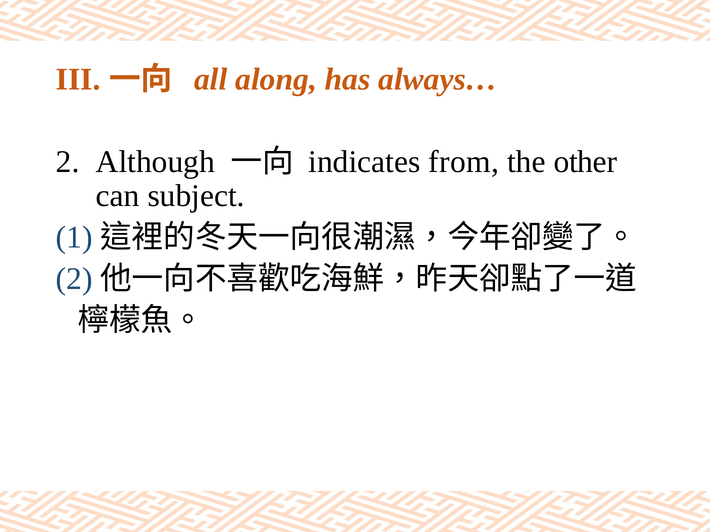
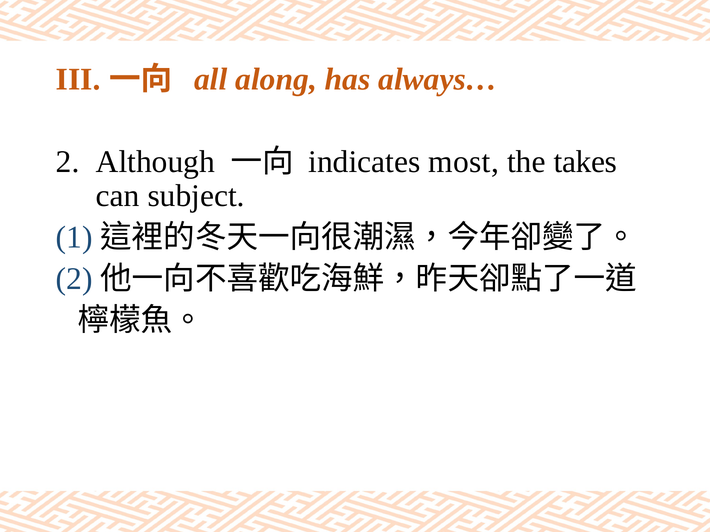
from: from -> most (464, 162)
other: other -> takes (585, 162)
